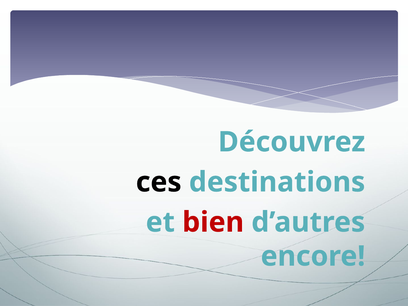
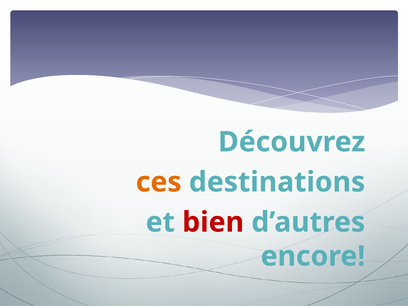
ces colour: black -> orange (159, 182)
